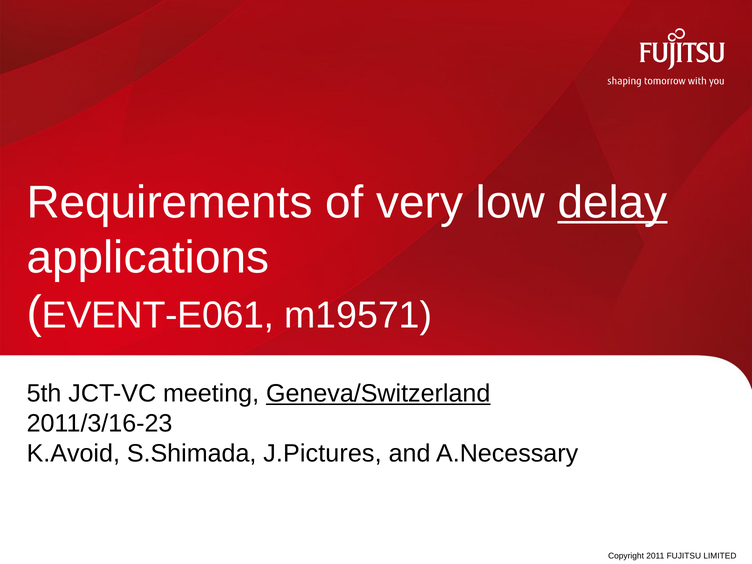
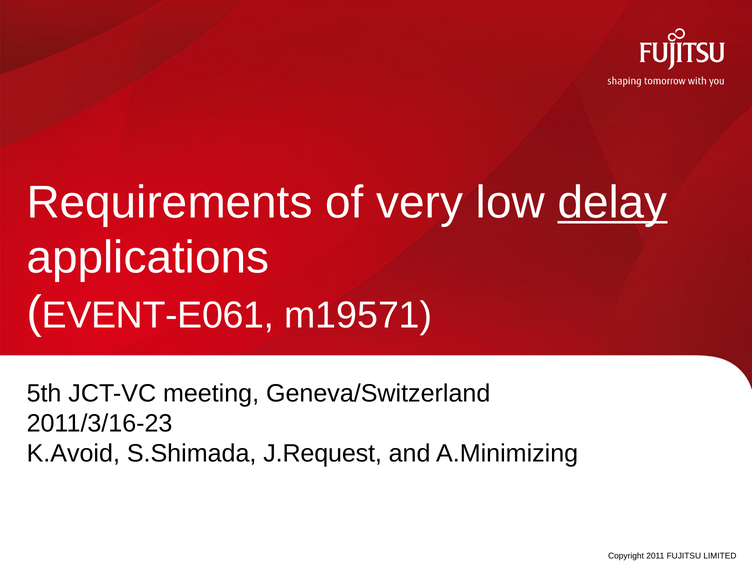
Geneva/Switzerland underline: present -> none (378, 393)
J.Pictures: J.Pictures -> J.Request (323, 454)
A.Necessary: A.Necessary -> A.Minimizing (507, 454)
